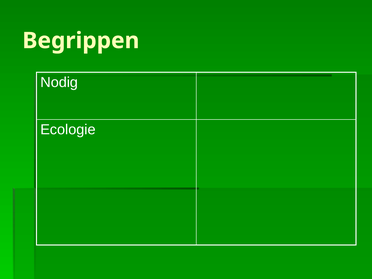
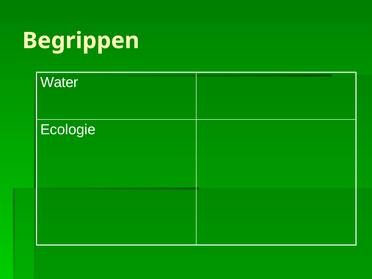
Nodig: Nodig -> Water (59, 82)
